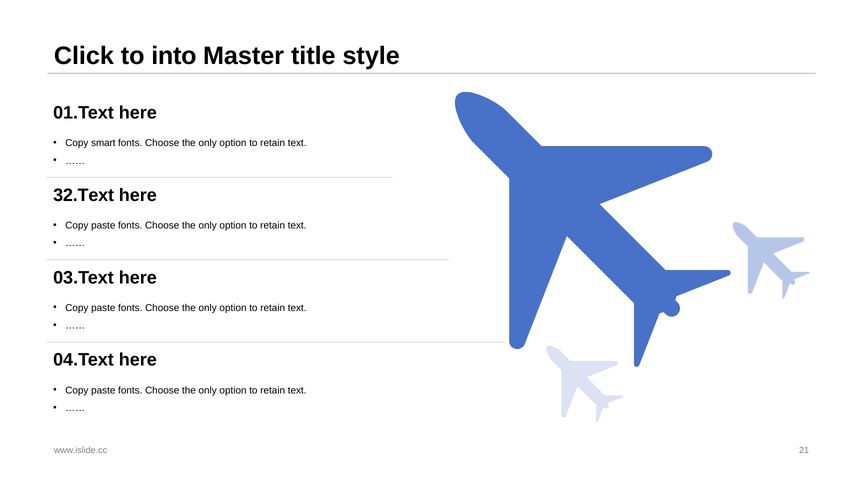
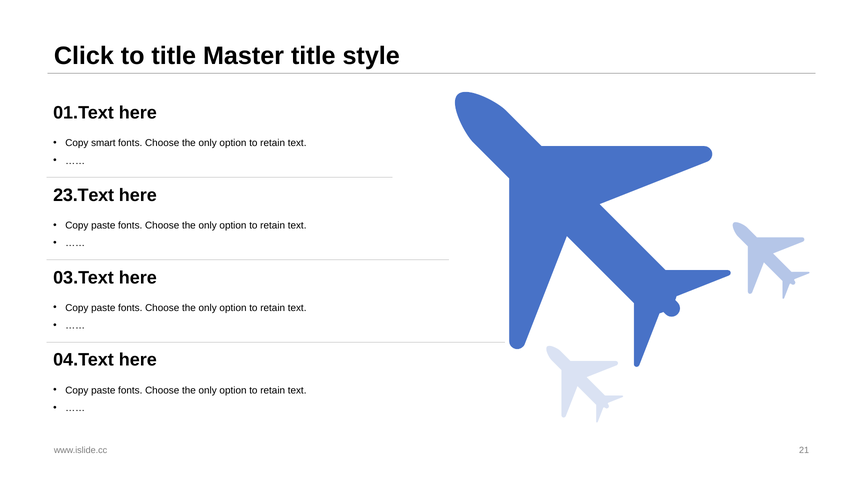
to into: into -> title (174, 56)
32.Text: 32.Text -> 23.Text (84, 195)
